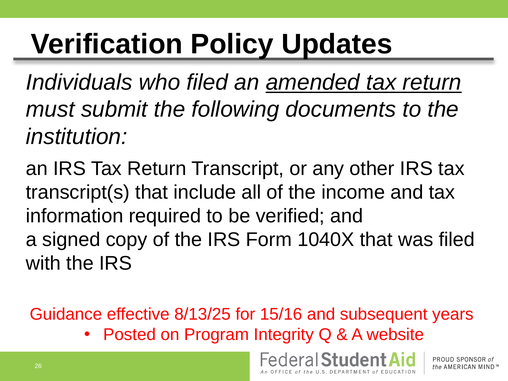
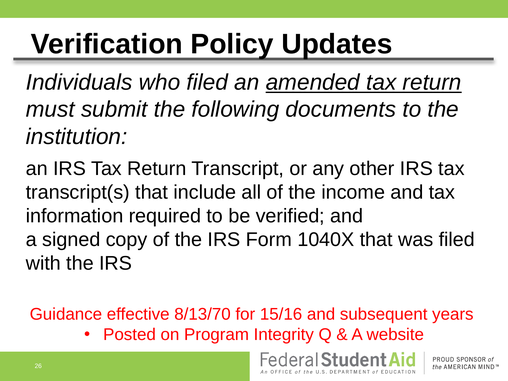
8/13/25: 8/13/25 -> 8/13/70 (203, 314)
